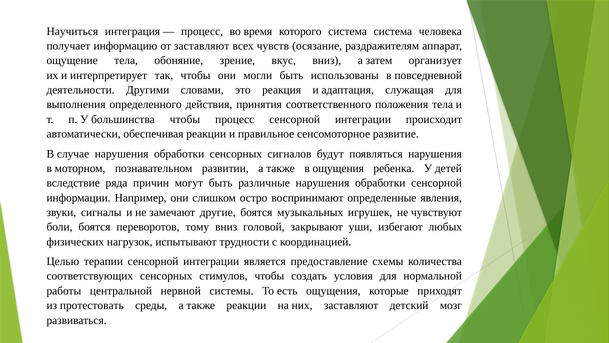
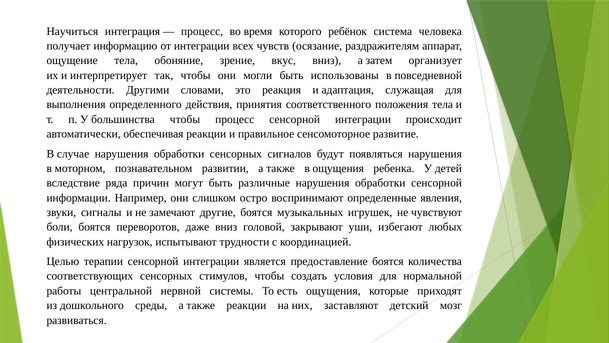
которого система: система -> ребёнок (348, 31)
от заставляют: заставляют -> интеграции (202, 46)
тому: тому -> даже (197, 227)
предоставление схемы: схемы -> боятся (388, 261)
протестовать: протестовать -> дошкольного (92, 305)
